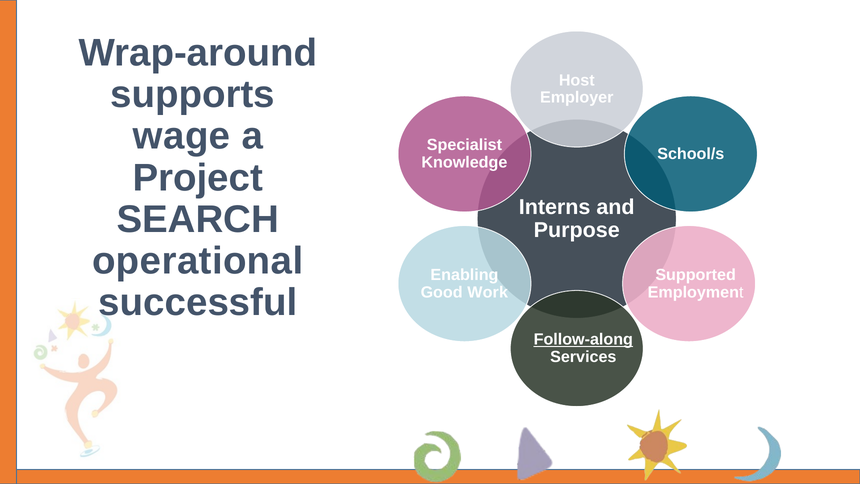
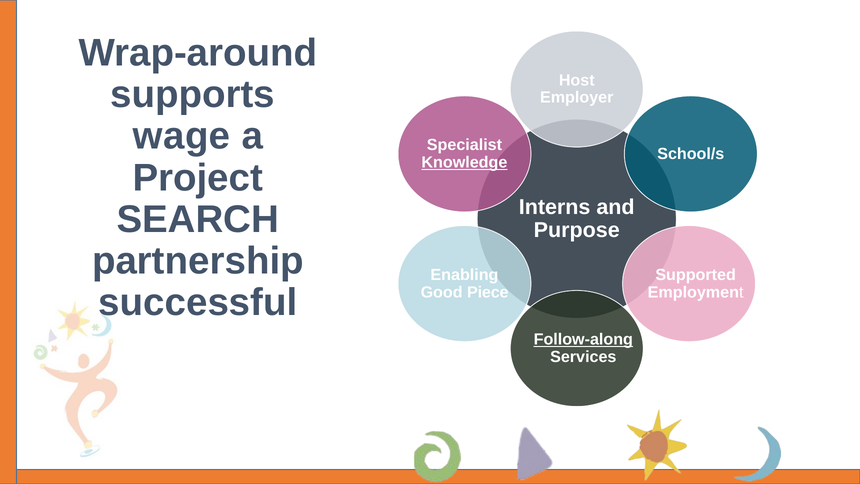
Knowledge underline: none -> present (464, 162)
operational: operational -> partnership (198, 261)
Work: Work -> Piece (488, 292)
